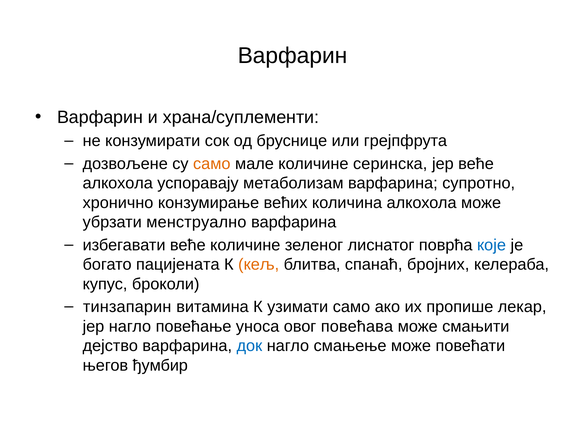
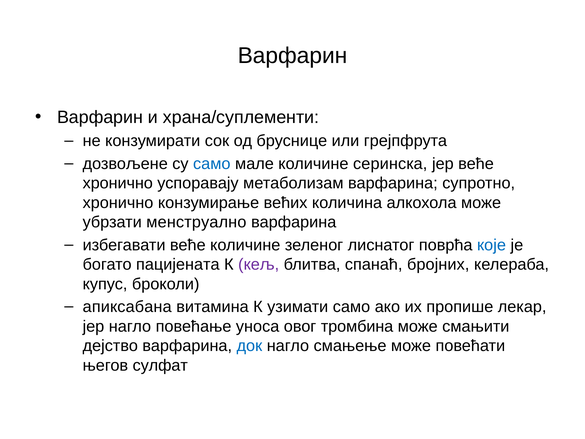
само colour: orange -> blue (212, 164)
алкохола: алкохола -> хронично (118, 183)
кељ colour: orange -> purple (259, 264)
тинзапарин: тинзапарин -> апиксабана (127, 307)
повећава: повећава -> тромбина (357, 326)
ђумбир: ђумбир -> сулфат (160, 365)
